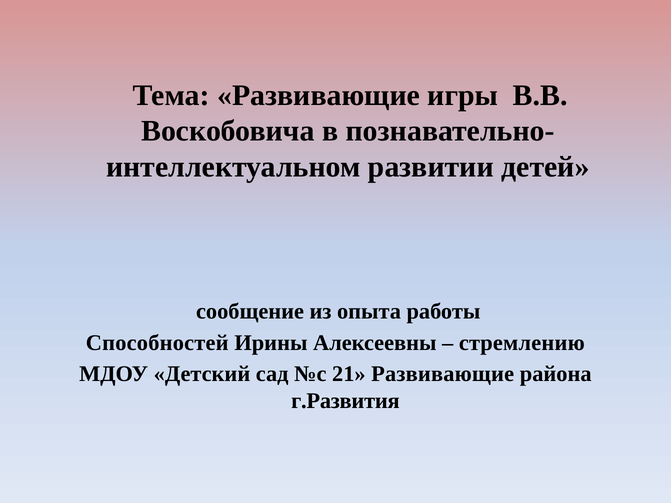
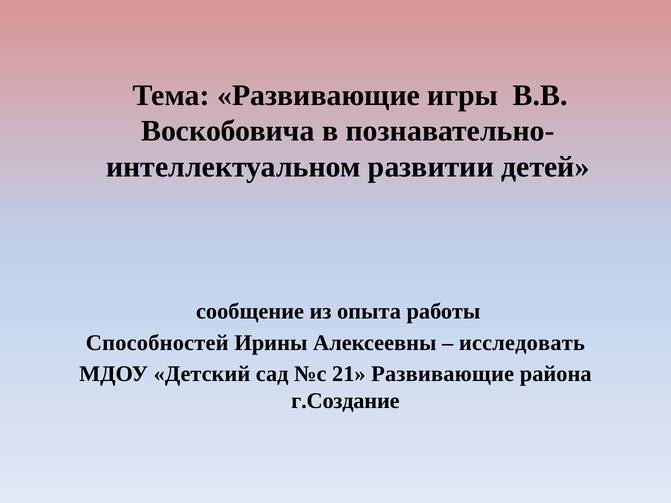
стремлению: стремлению -> исследовать (522, 343)
г.Развития: г.Развития -> г.Создание (345, 401)
